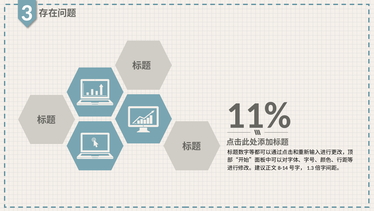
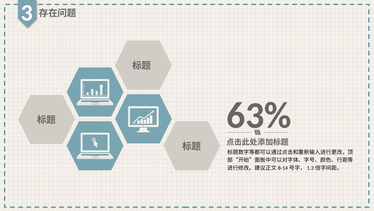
11%: 11% -> 63% (259, 115)
